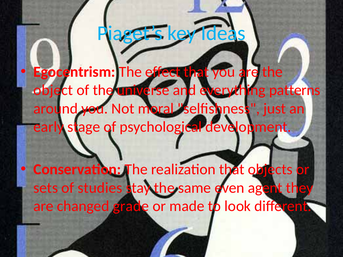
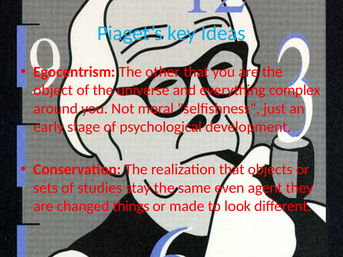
effect: effect -> other (163, 72)
patterns: patterns -> complex (295, 90)
grade: grade -> things (131, 206)
